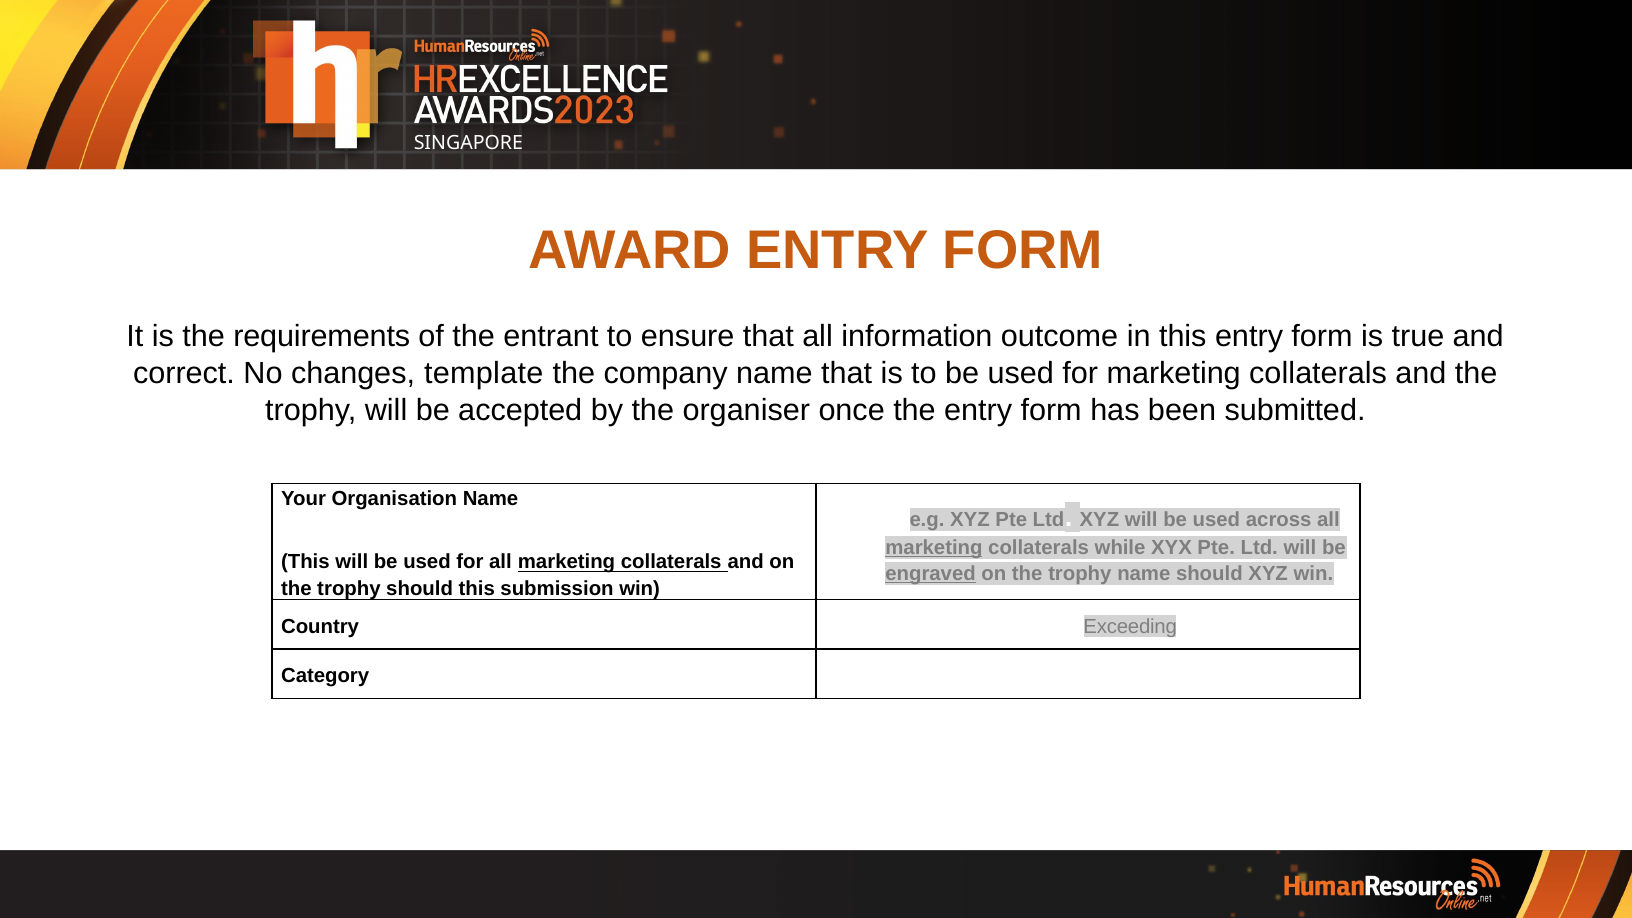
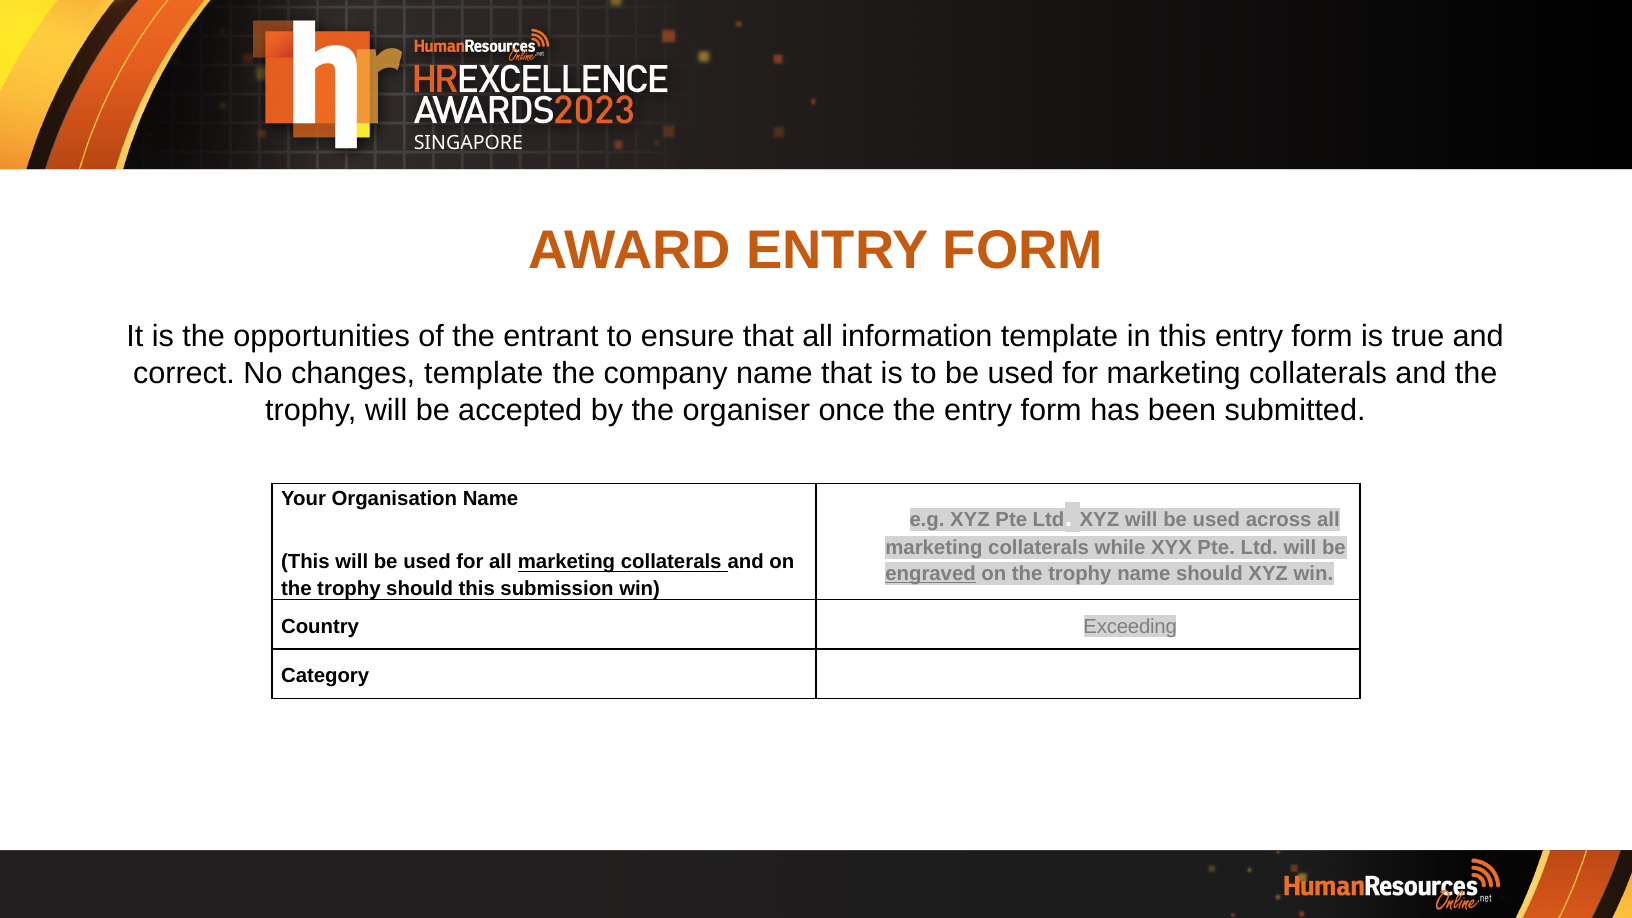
requirements: requirements -> opportunities (322, 337)
information outcome: outcome -> template (1060, 337)
marketing underline: present -> none (934, 548)
